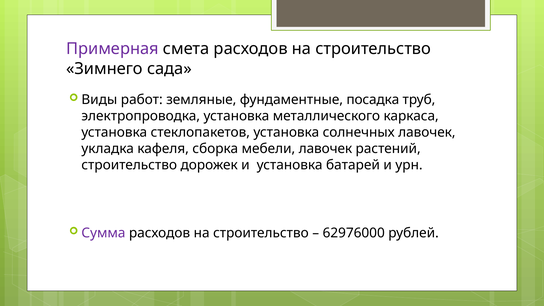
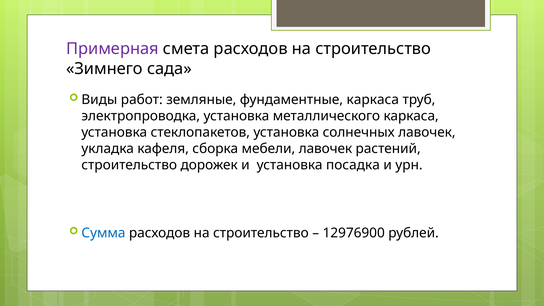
фундаментные посадка: посадка -> каркаса (373, 100)
батарей: батарей -> посадка (353, 165)
Сумма colour: purple -> blue (103, 233)
62976000: 62976000 -> 12976900 (354, 233)
